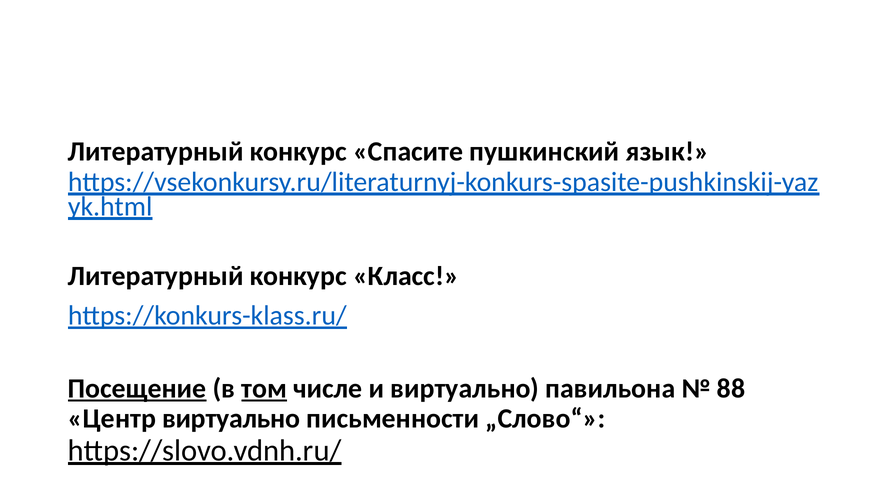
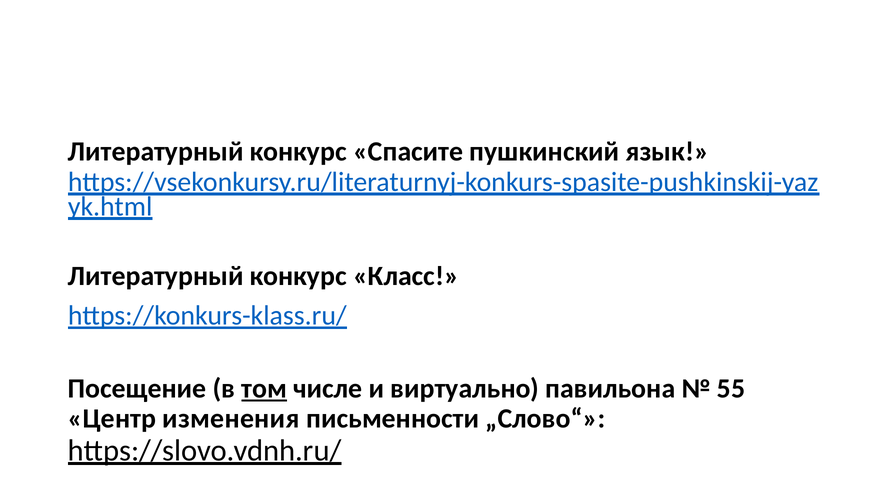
Посещение underline: present -> none (137, 389)
88: 88 -> 55 (731, 389)
Центр виртуально: виртуально -> изменения (231, 419)
